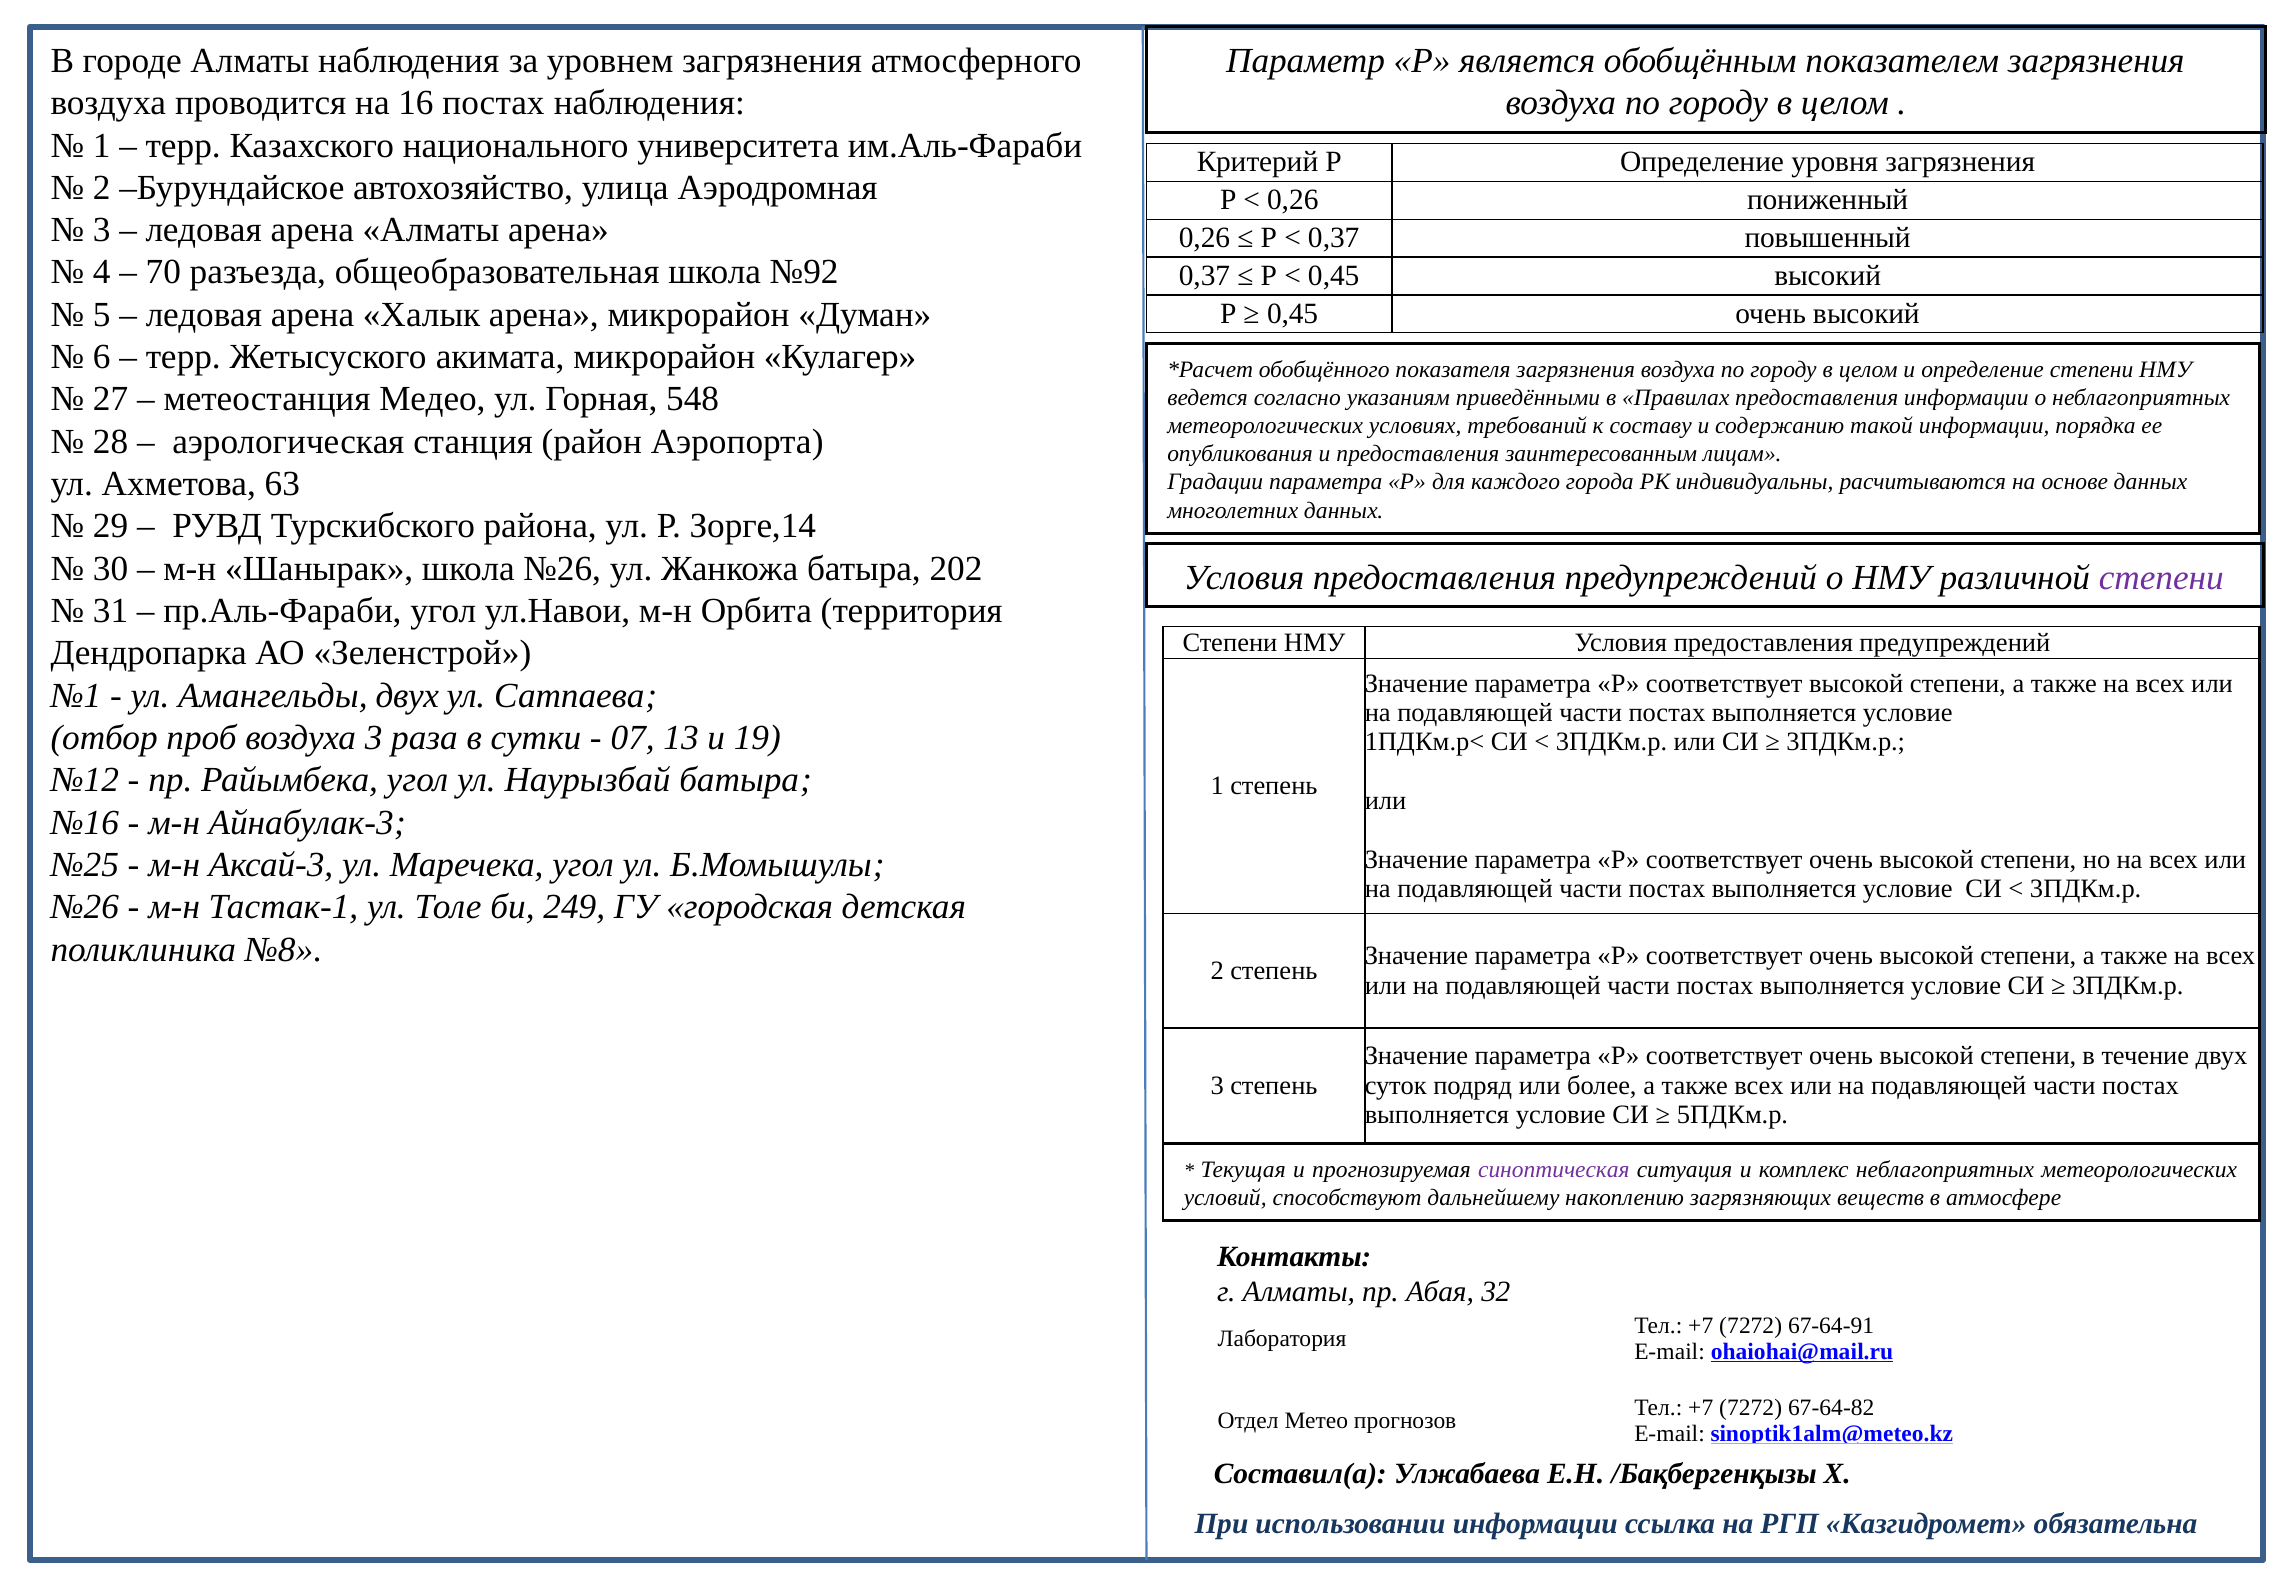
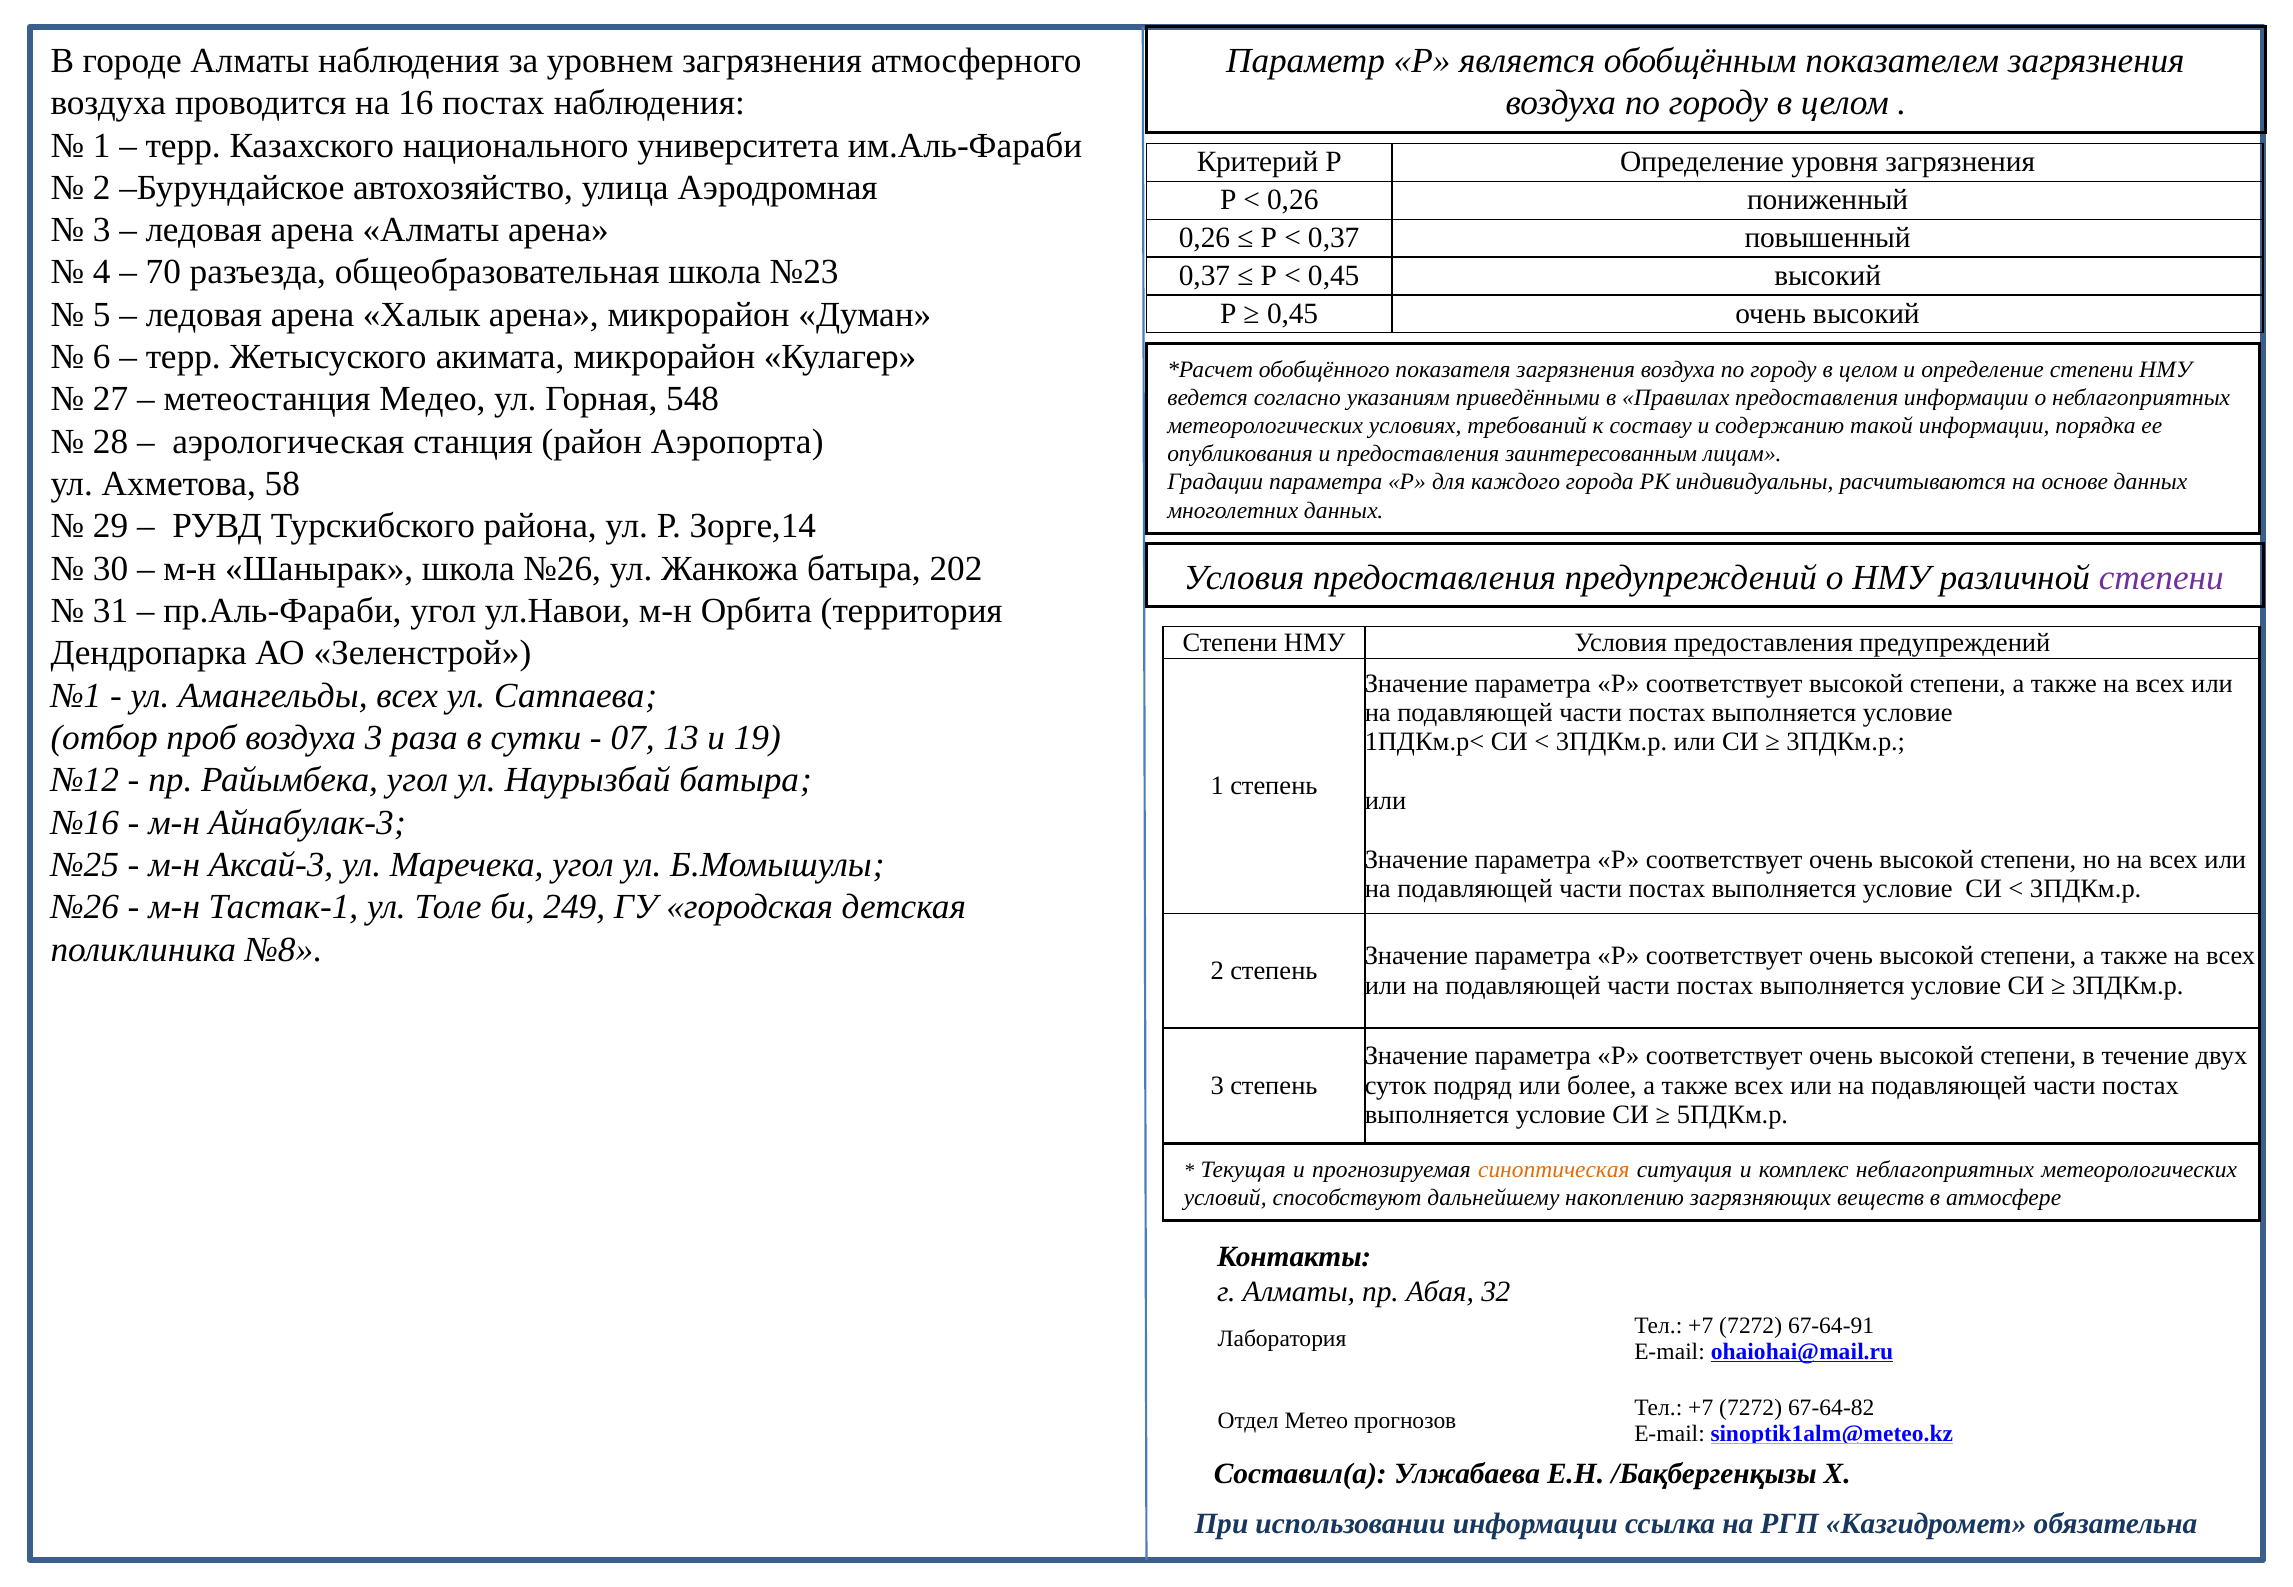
№92: №92 -> №23 (804, 272)
63: 63 -> 58 (282, 484)
Амангельды двух: двух -> всех (407, 696)
синоптическая colour: purple -> orange (1554, 1170)
